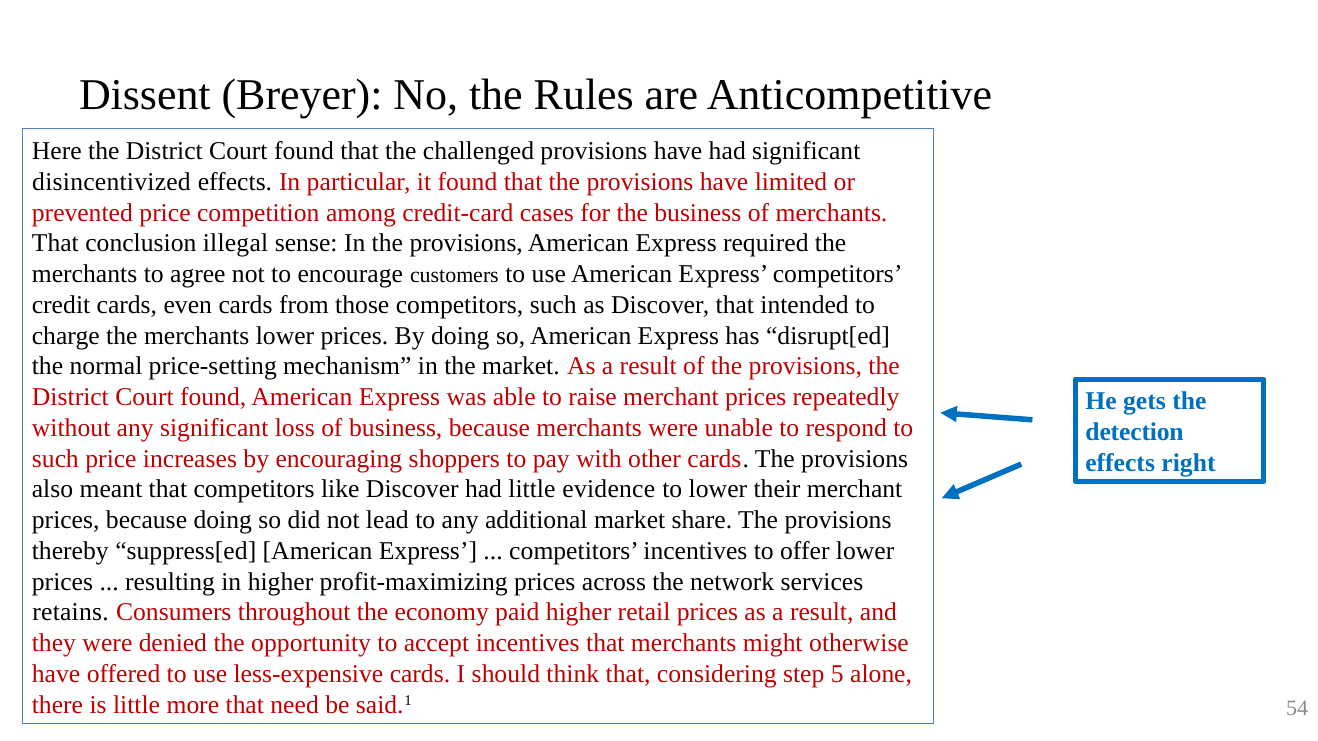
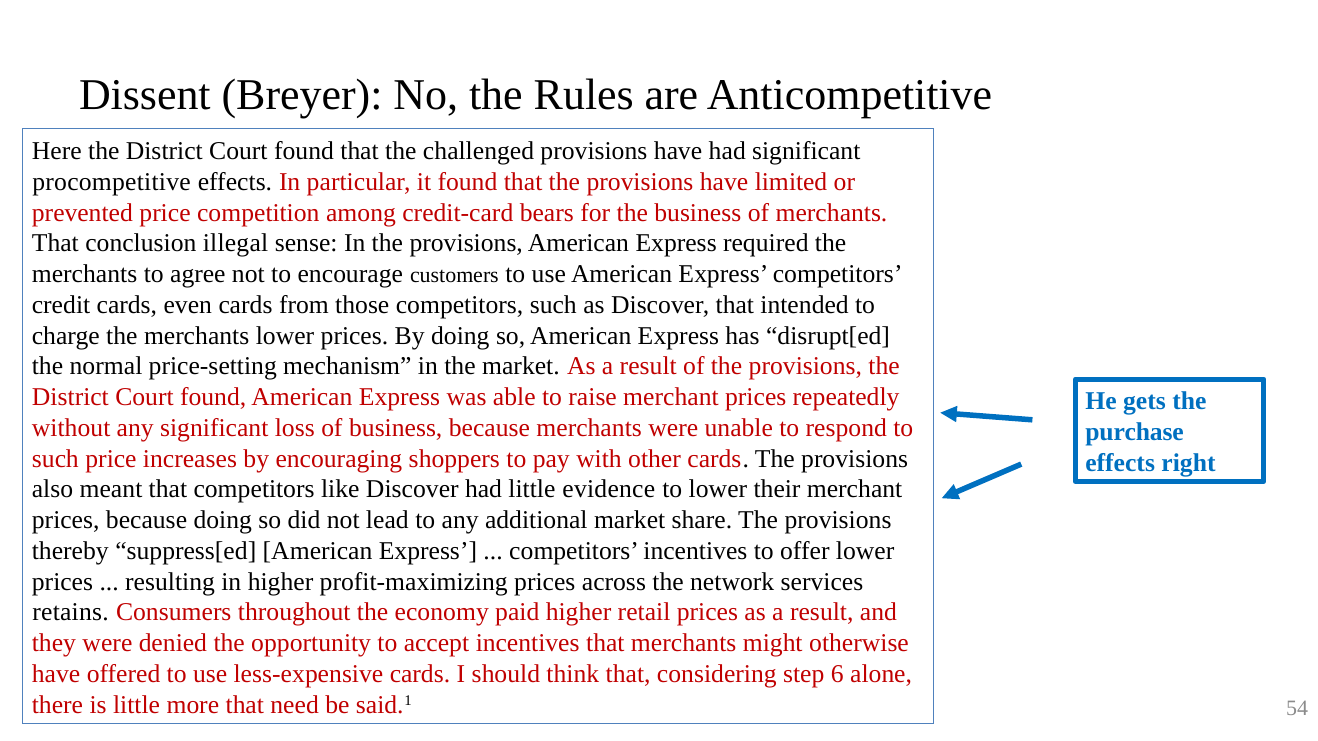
disincentivized: disincentivized -> procompetitive (112, 182)
cases: cases -> bears (547, 213)
detection: detection -> purchase (1135, 432)
5: 5 -> 6 (837, 674)
